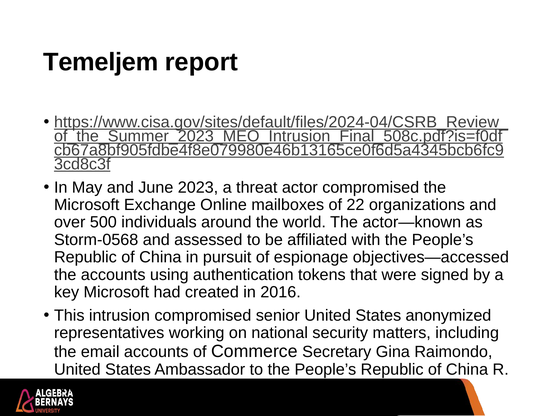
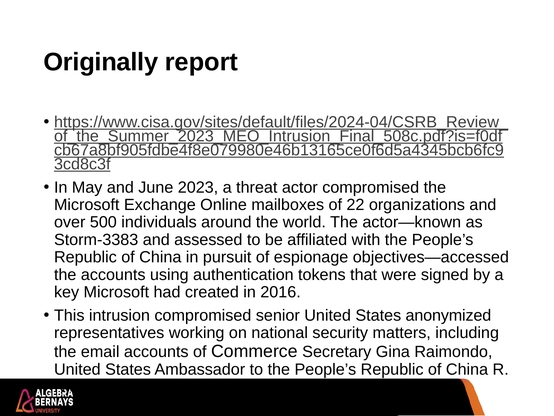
Temeljem: Temeljem -> Originally (101, 62)
Storm-0568: Storm-0568 -> Storm-3383 (96, 239)
